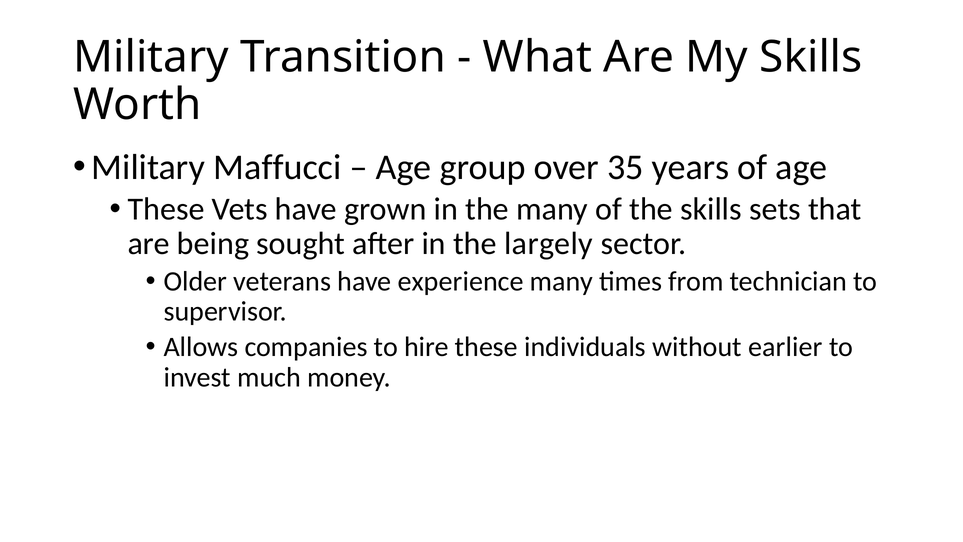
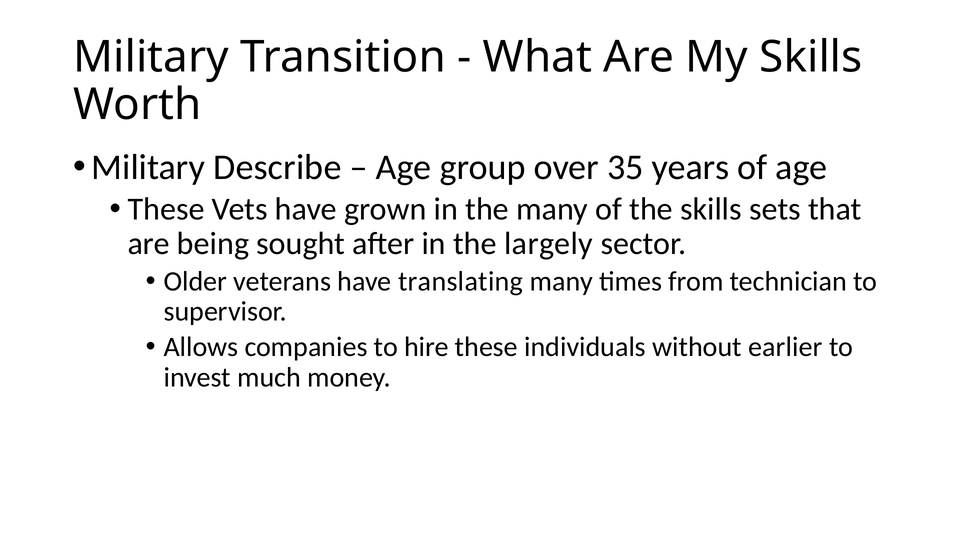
Maffucci: Maffucci -> Describe (277, 167)
experience: experience -> translating (461, 281)
